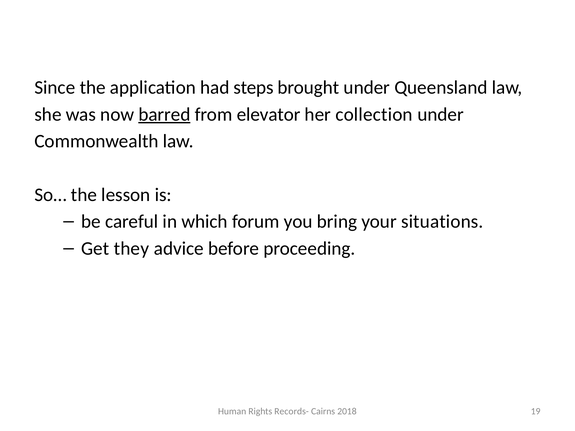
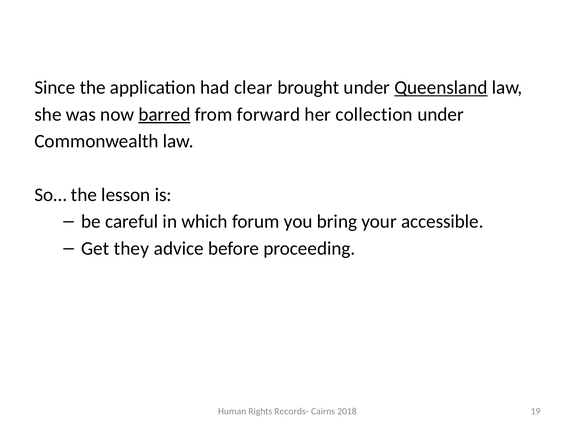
steps: steps -> clear (253, 88)
Queensland underline: none -> present (441, 88)
elevator: elevator -> forward (268, 114)
situations: situations -> accessible (442, 222)
